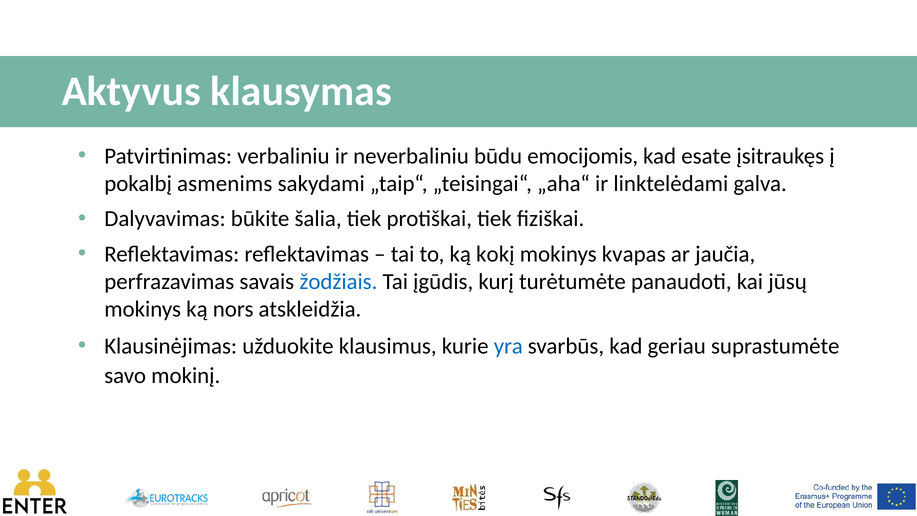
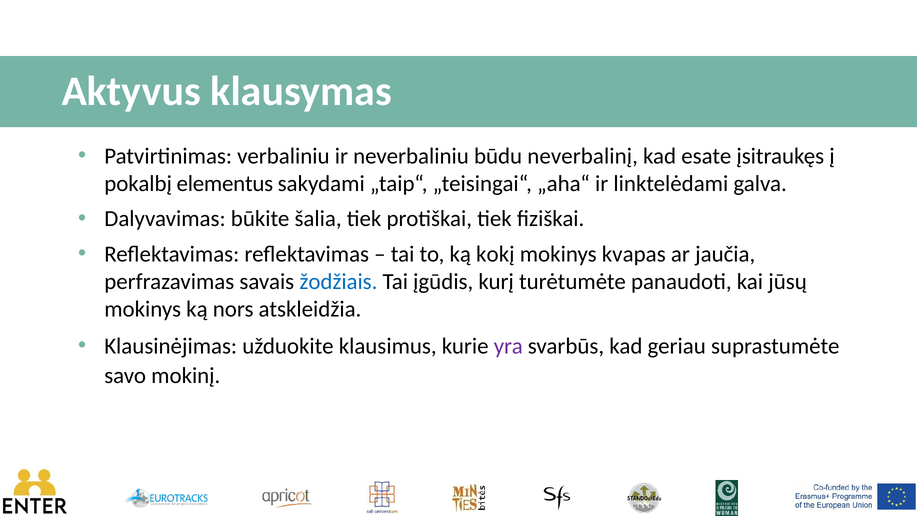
emocijomis: emocijomis -> neverbalinį (583, 156)
asmenims: asmenims -> elementus (225, 184)
yra colour: blue -> purple (508, 346)
